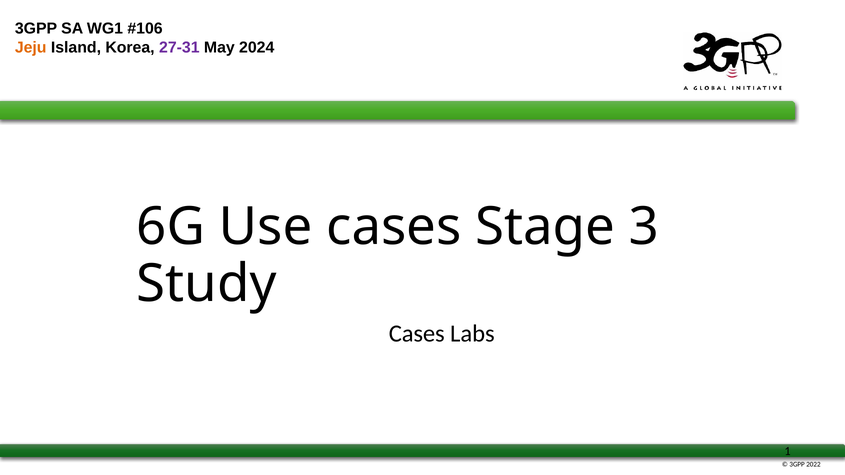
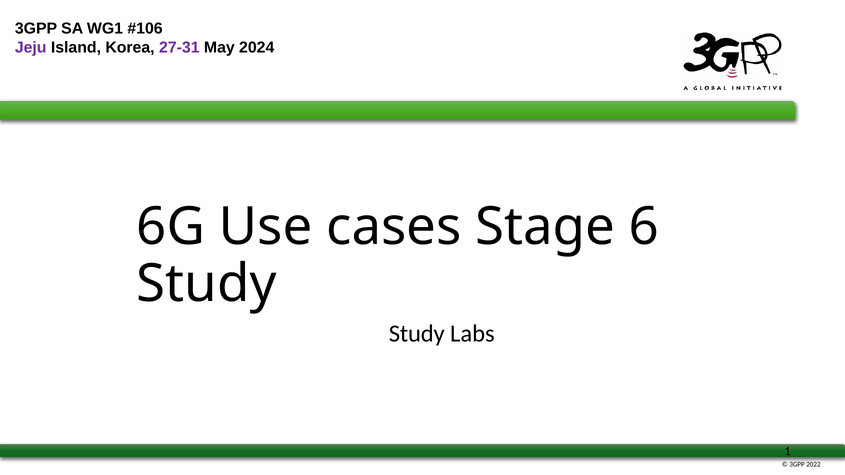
Jeju colour: orange -> purple (31, 47)
3: 3 -> 6 (644, 227)
Cases: Cases -> Study (417, 334)
